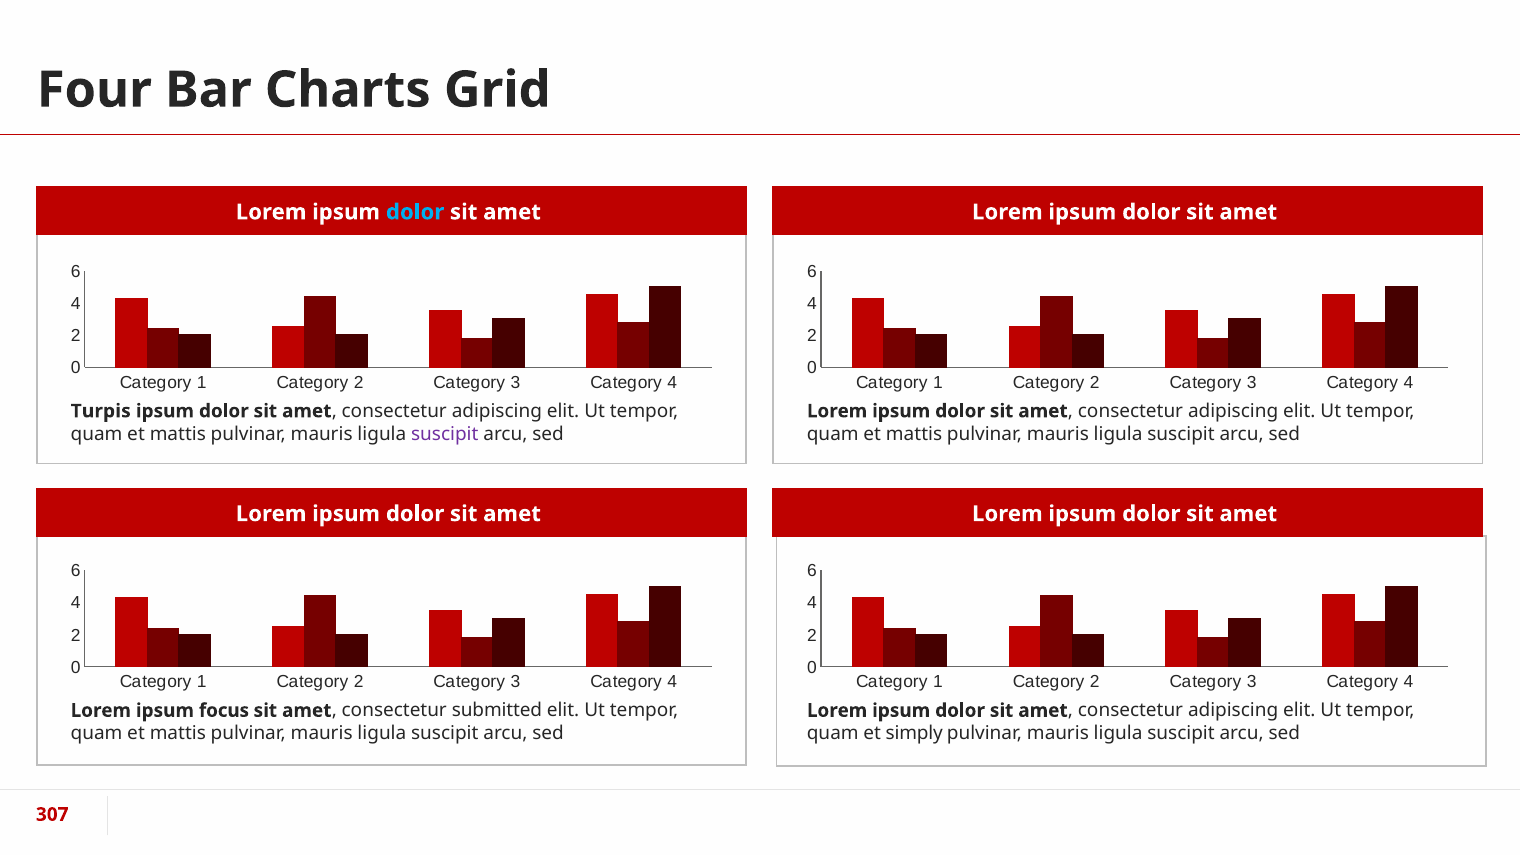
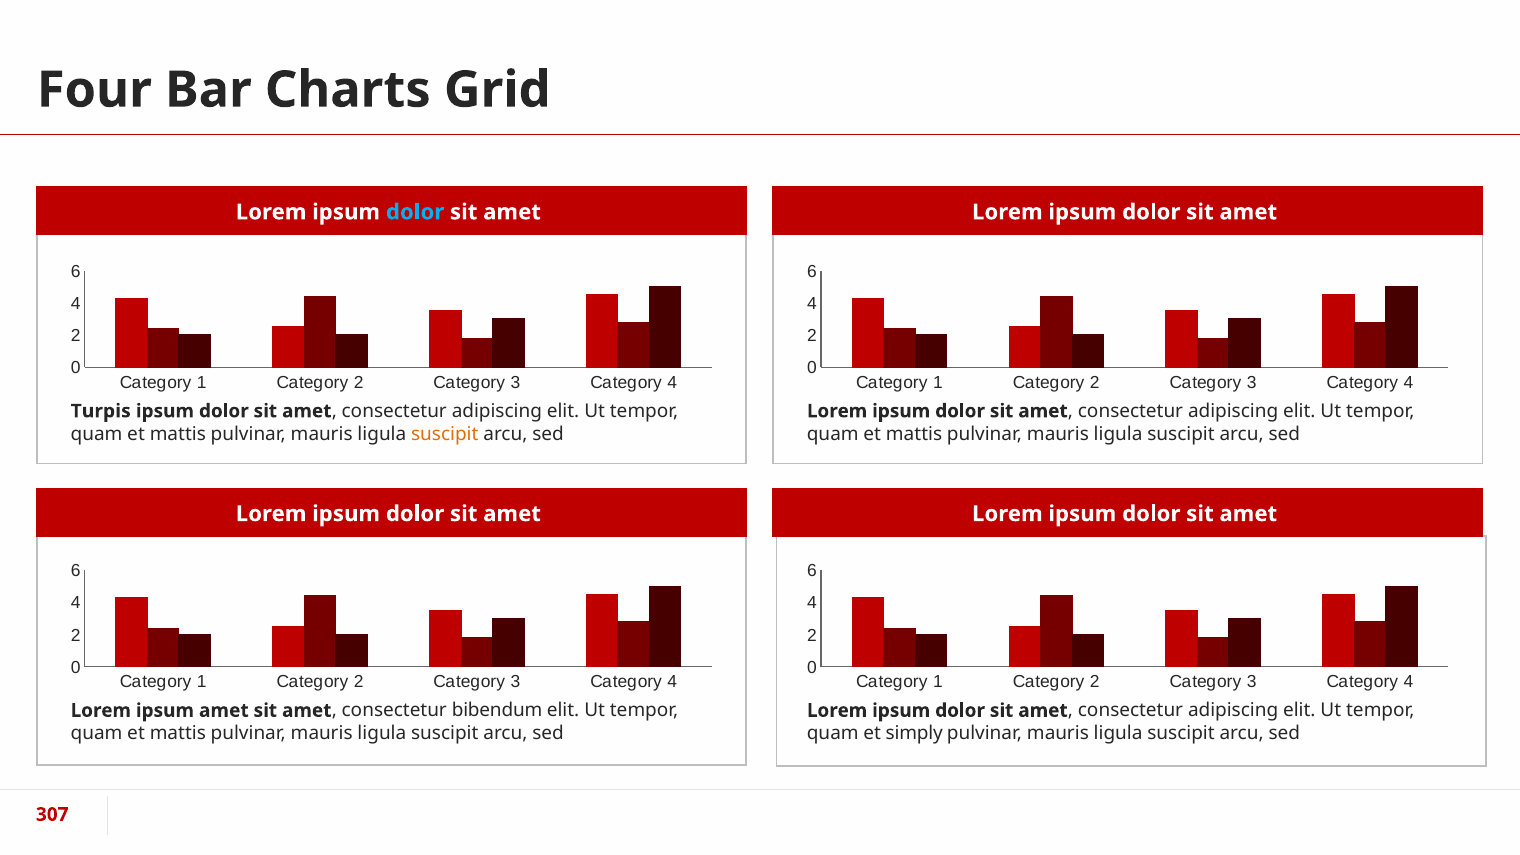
suscipit colour: purple -> orange (445, 434)
ipsum focus: focus -> amet (224, 710)
submitted: submitted -> bibendum (497, 710)
